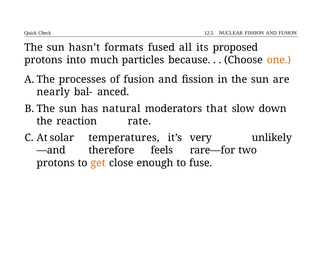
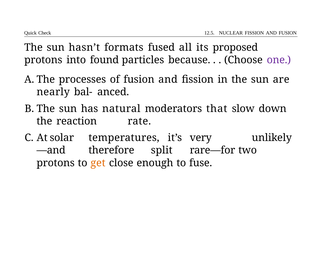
much: much -> found (104, 60)
one colour: orange -> purple (279, 60)
feels: feels -> split (162, 150)
